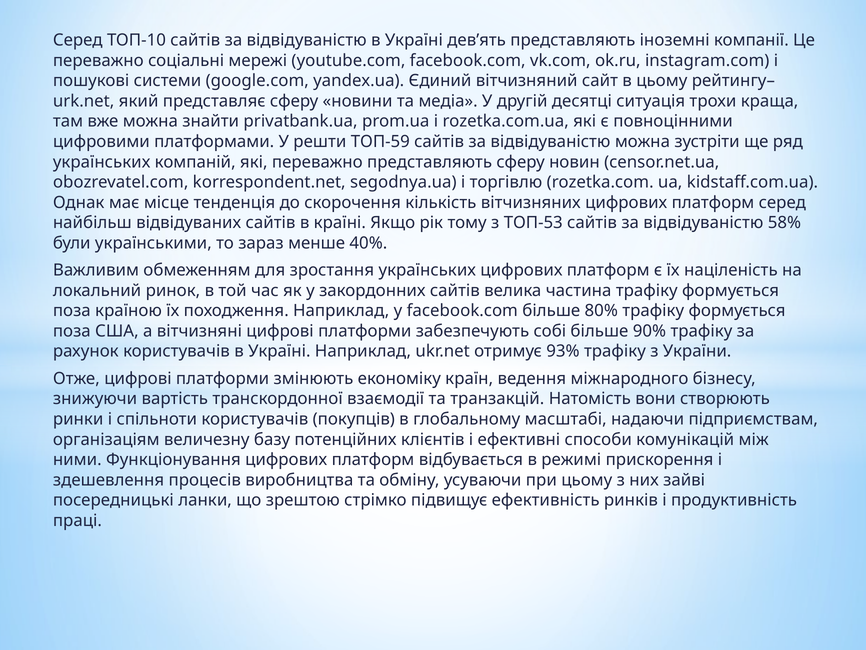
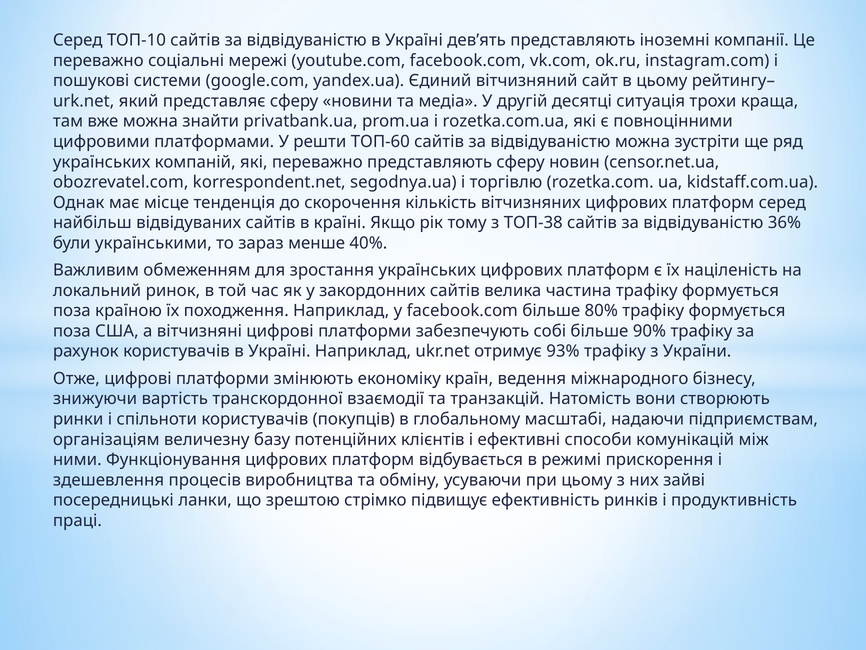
ТОП-59: ТОП-59 -> ТОП-60 (380, 142)
ТОП-53: ТОП-53 -> ТОП-38 (533, 223)
58%: 58% -> 36% (784, 223)
